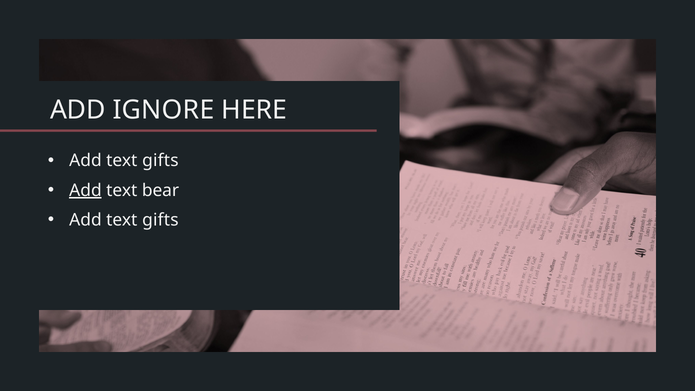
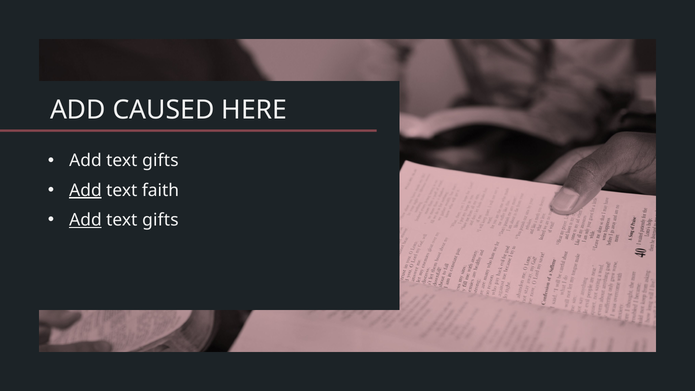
IGNORE: IGNORE -> CAUSED (164, 110)
bear: bear -> faith (160, 190)
Add underline: none -> present (85, 220)
